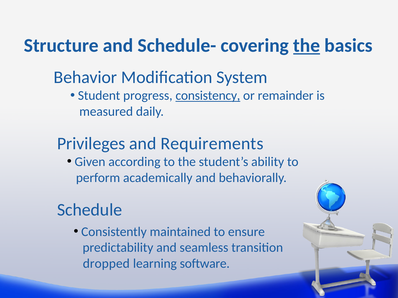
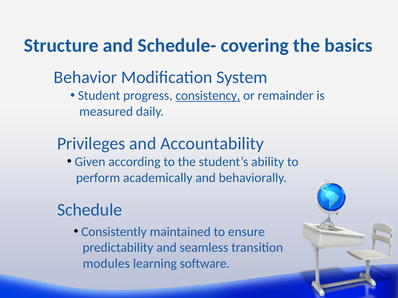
the underline: present -> none (307, 46)
Requirements: Requirements -> Accountability (212, 144)
dropped: dropped -> modules (106, 264)
